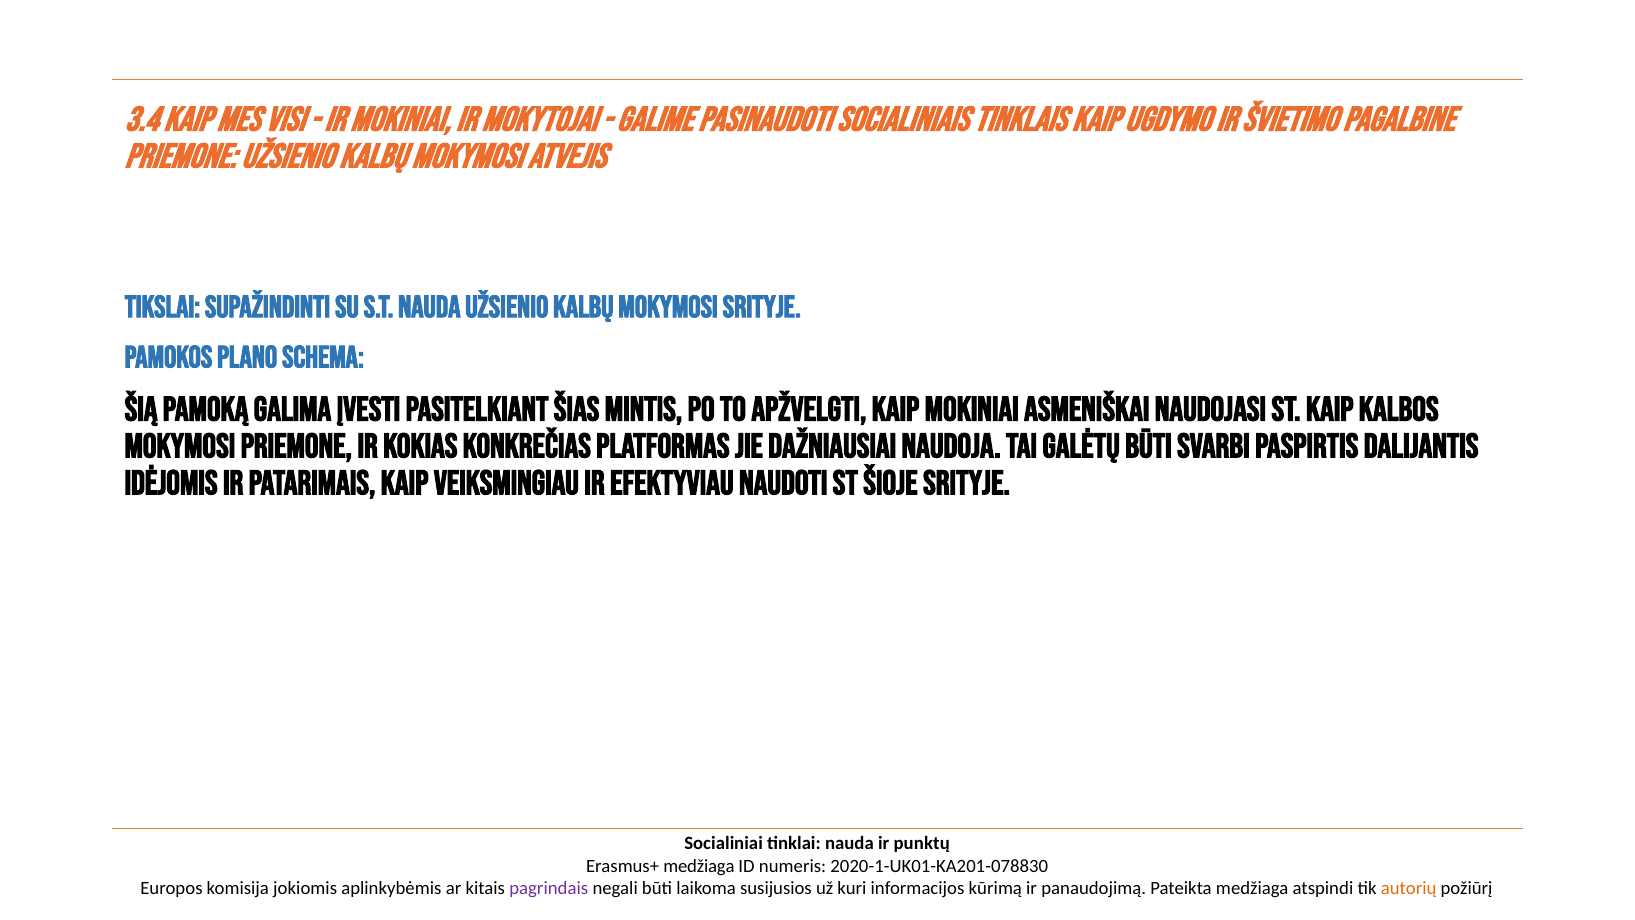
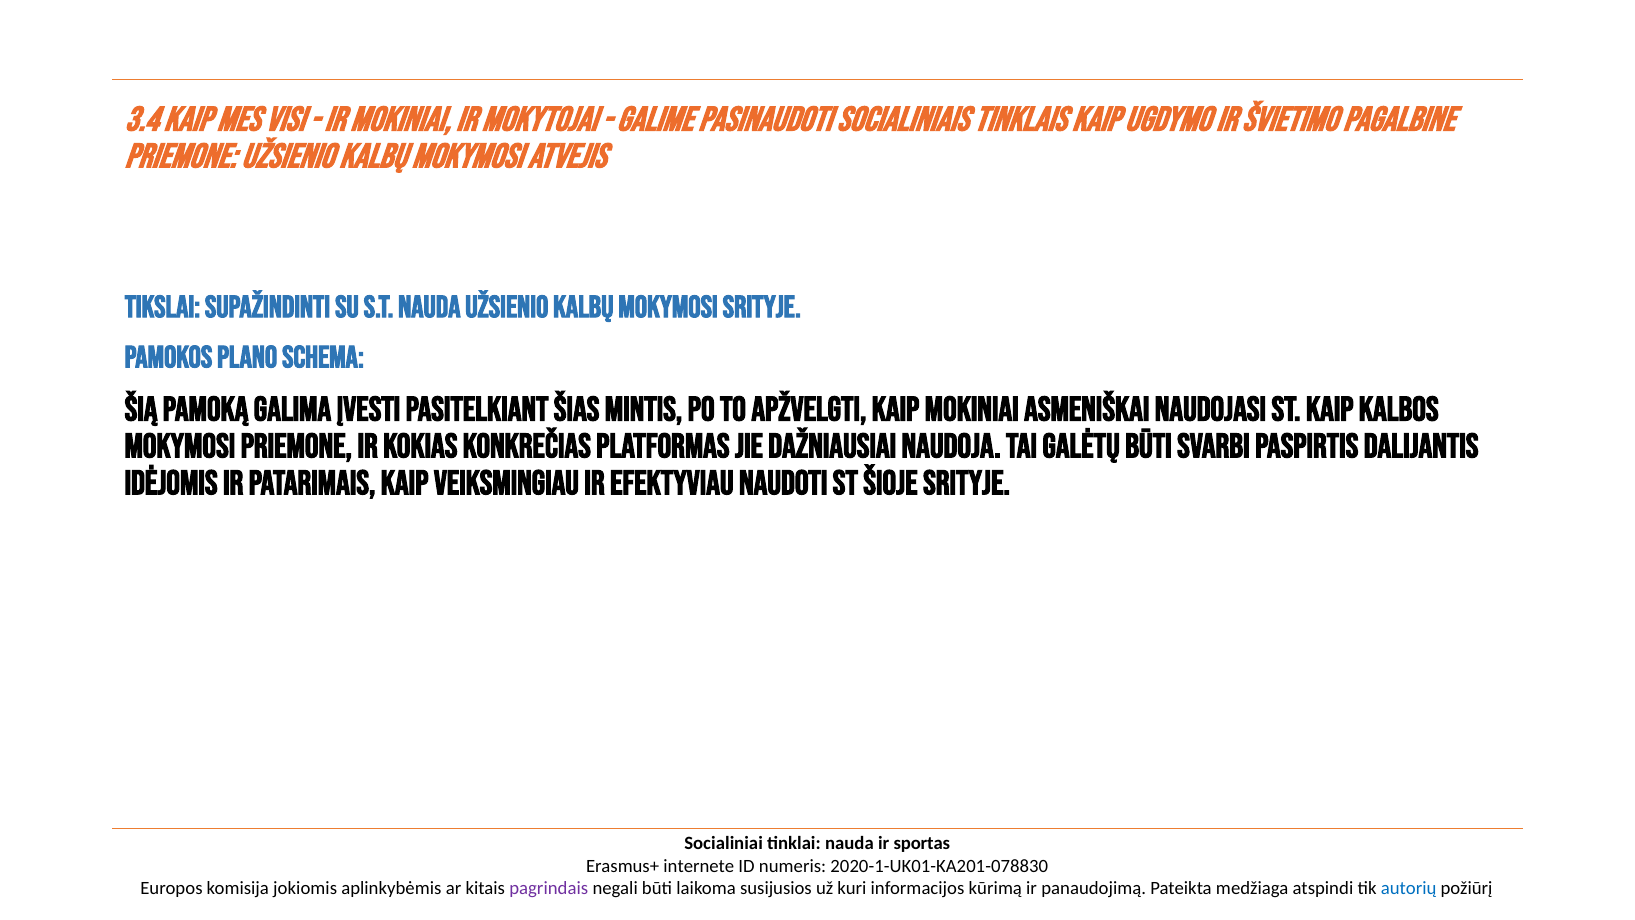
punktų: punktų -> sportas (922, 843)
Erasmus+ medžiaga: medžiaga -> internete (699, 866)
autorių colour: orange -> blue (1409, 888)
